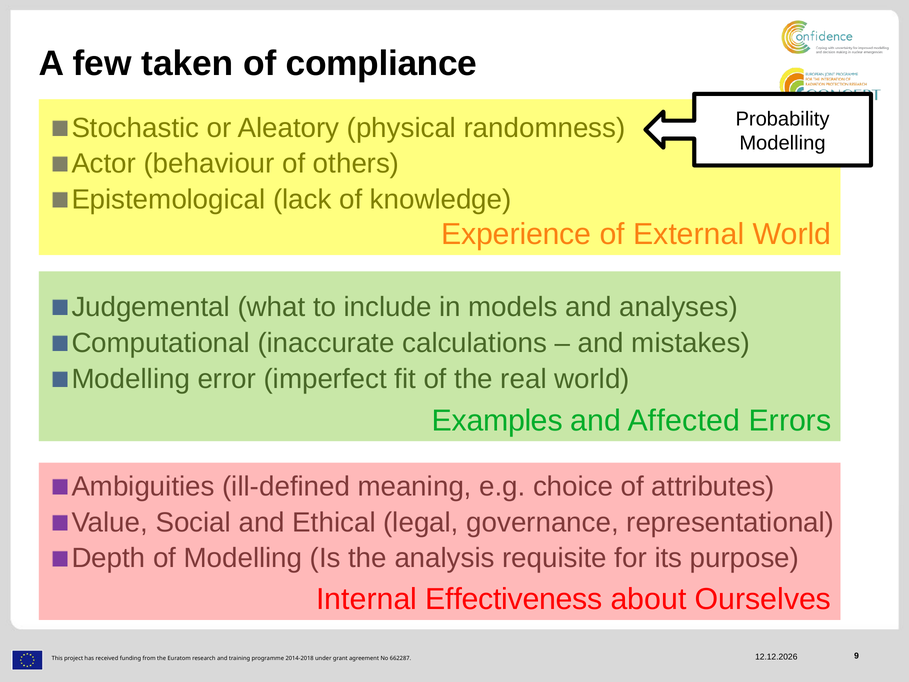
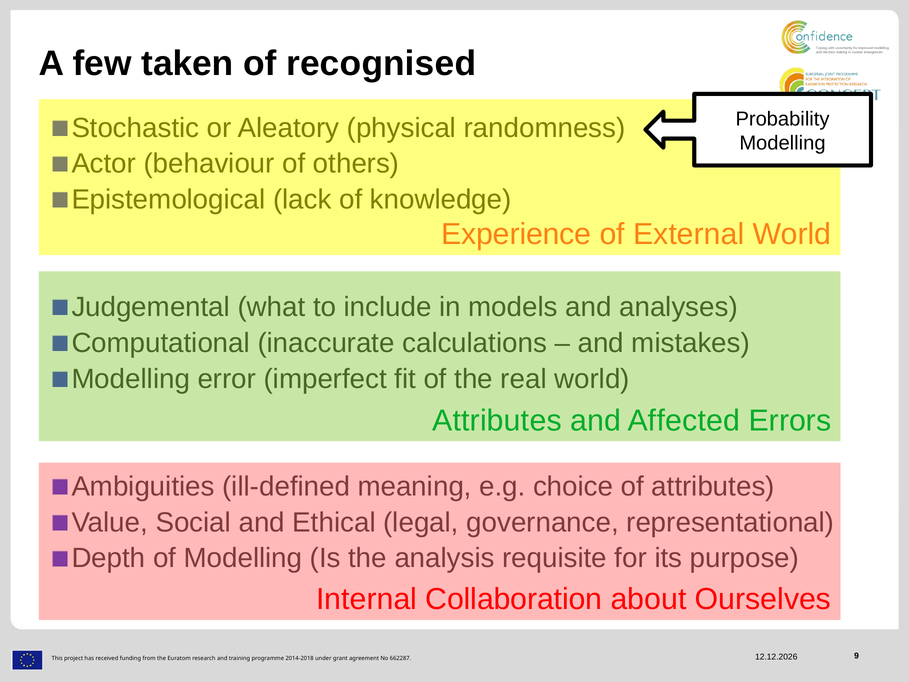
compliance: compliance -> recognised (381, 64)
Examples: Examples -> Attributes (497, 420)
Effectiveness: Effectiveness -> Collaboration (514, 599)
